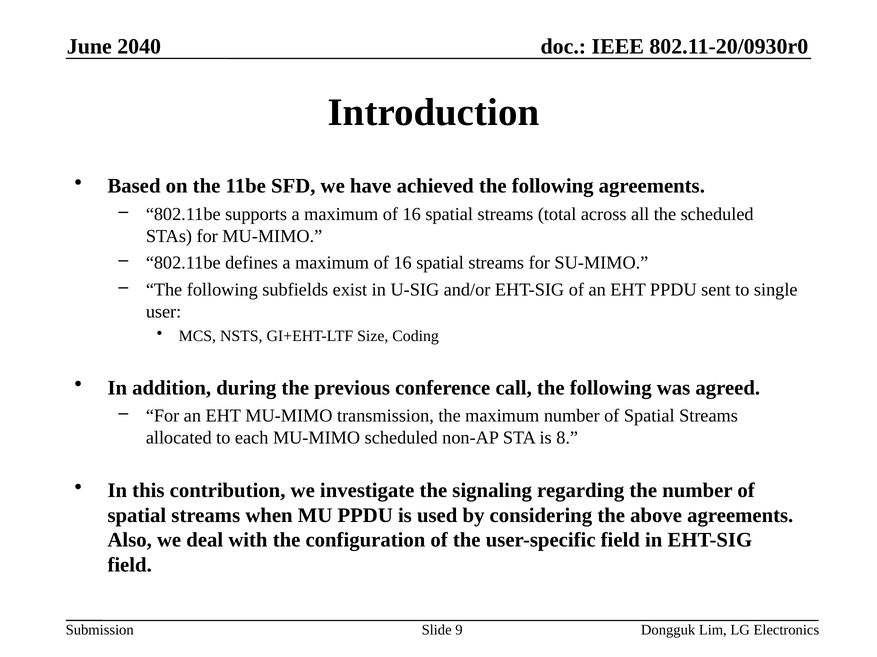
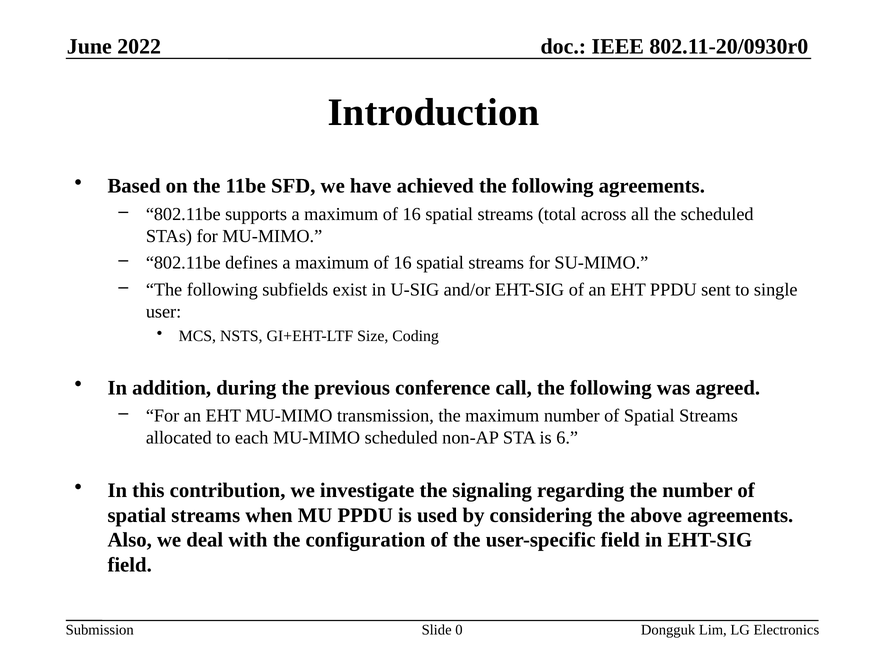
2040: 2040 -> 2022 (139, 47)
8: 8 -> 6 (567, 438)
9: 9 -> 0 (459, 631)
